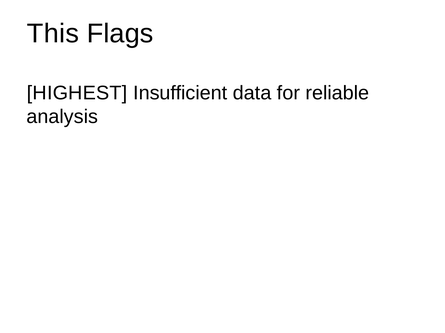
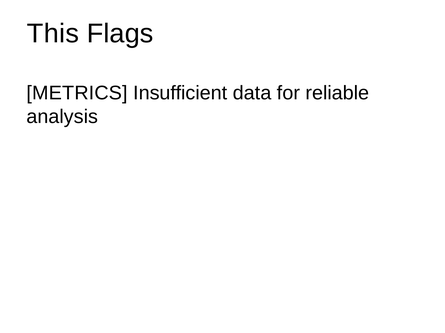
HIGHEST: HIGHEST -> METRICS (77, 93)
